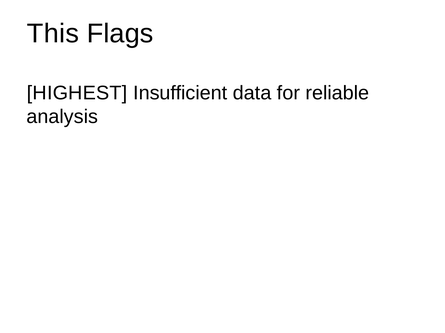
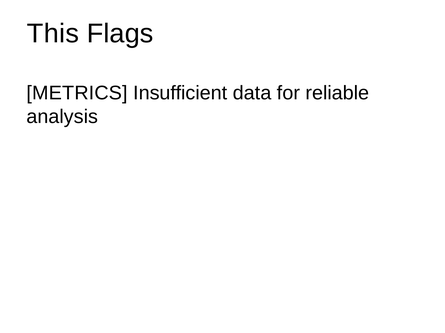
HIGHEST: HIGHEST -> METRICS (77, 93)
